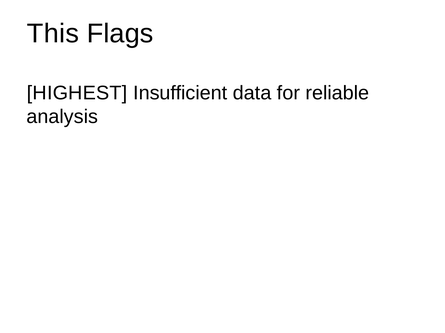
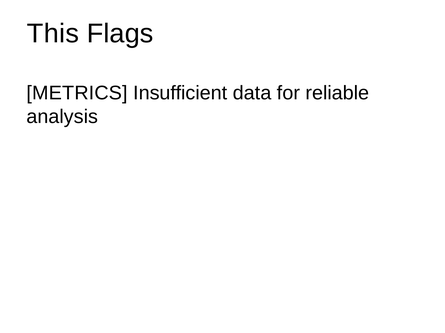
HIGHEST: HIGHEST -> METRICS (77, 93)
